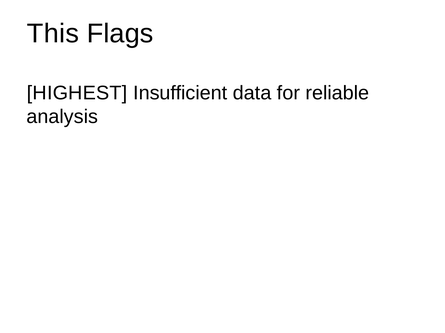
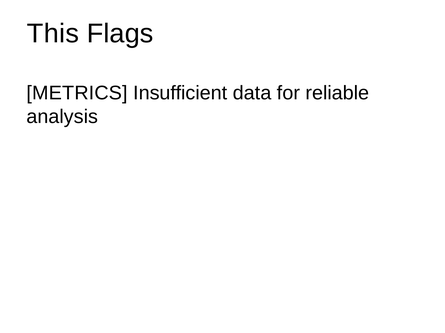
HIGHEST: HIGHEST -> METRICS (77, 93)
